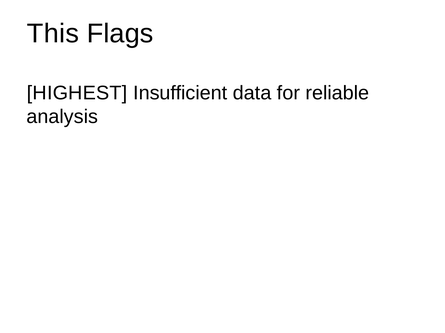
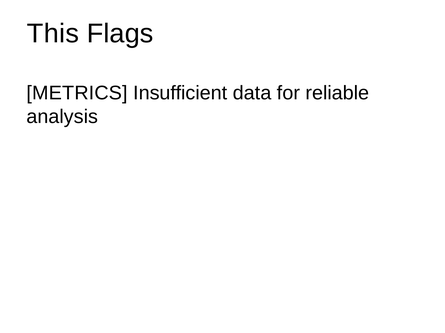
HIGHEST: HIGHEST -> METRICS (77, 93)
